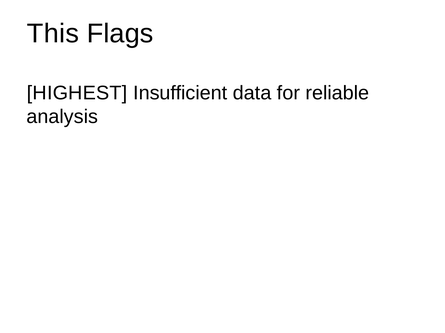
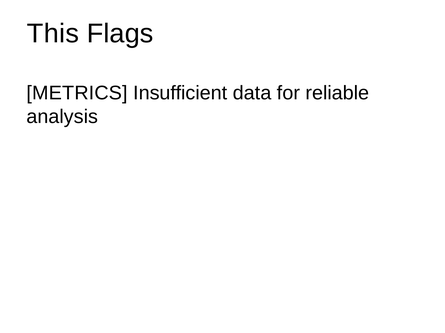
HIGHEST: HIGHEST -> METRICS (77, 93)
